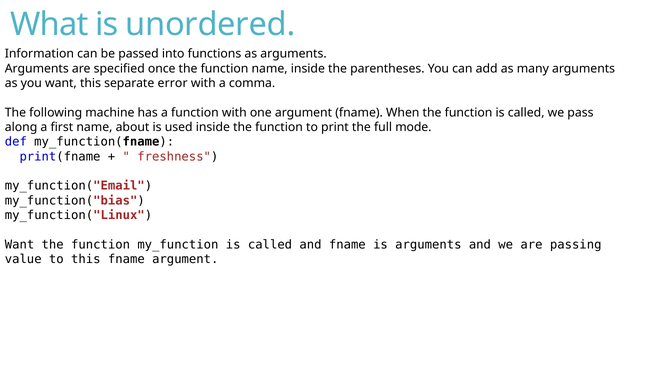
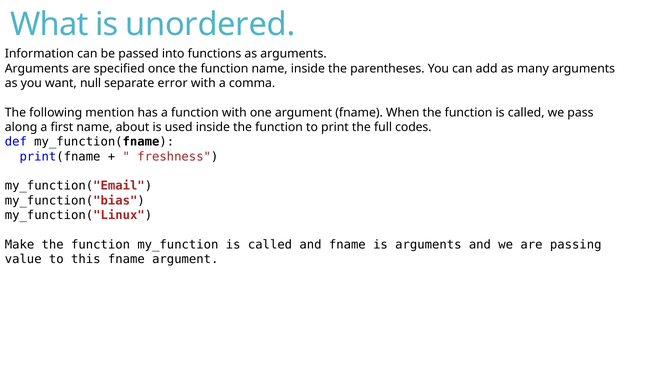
want this: this -> null (91, 83)
machine: machine -> mention (110, 113)
mode: mode -> codes (413, 127)
Want: Want -> Make (20, 245)
